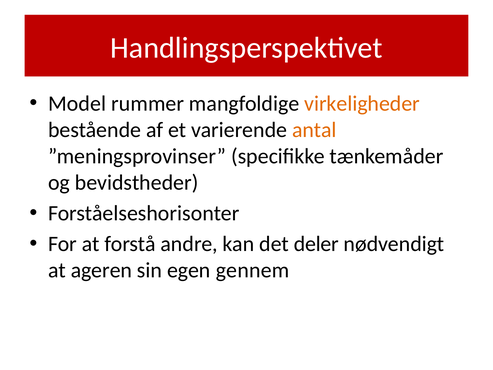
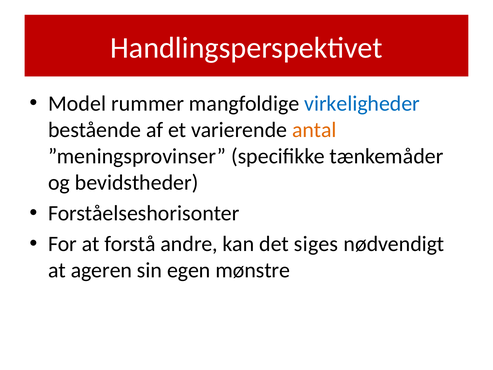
virkeligheder colour: orange -> blue (362, 103)
deler: deler -> siges (316, 244)
gennem: gennem -> mønstre (253, 270)
